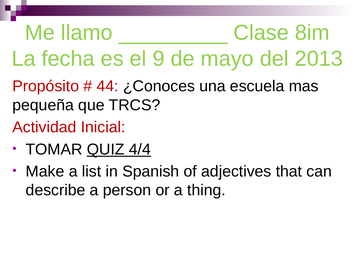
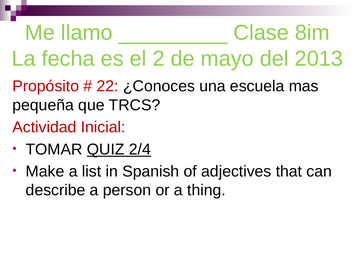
9: 9 -> 2 (159, 59)
44: 44 -> 22 (108, 86)
4/4: 4/4 -> 2/4 (140, 149)
